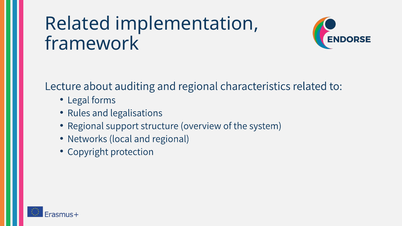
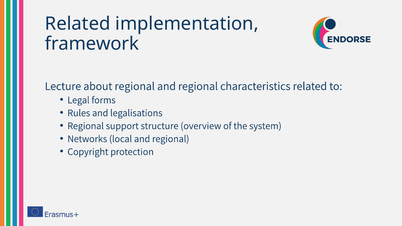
about auditing: auditing -> regional (135, 86)
